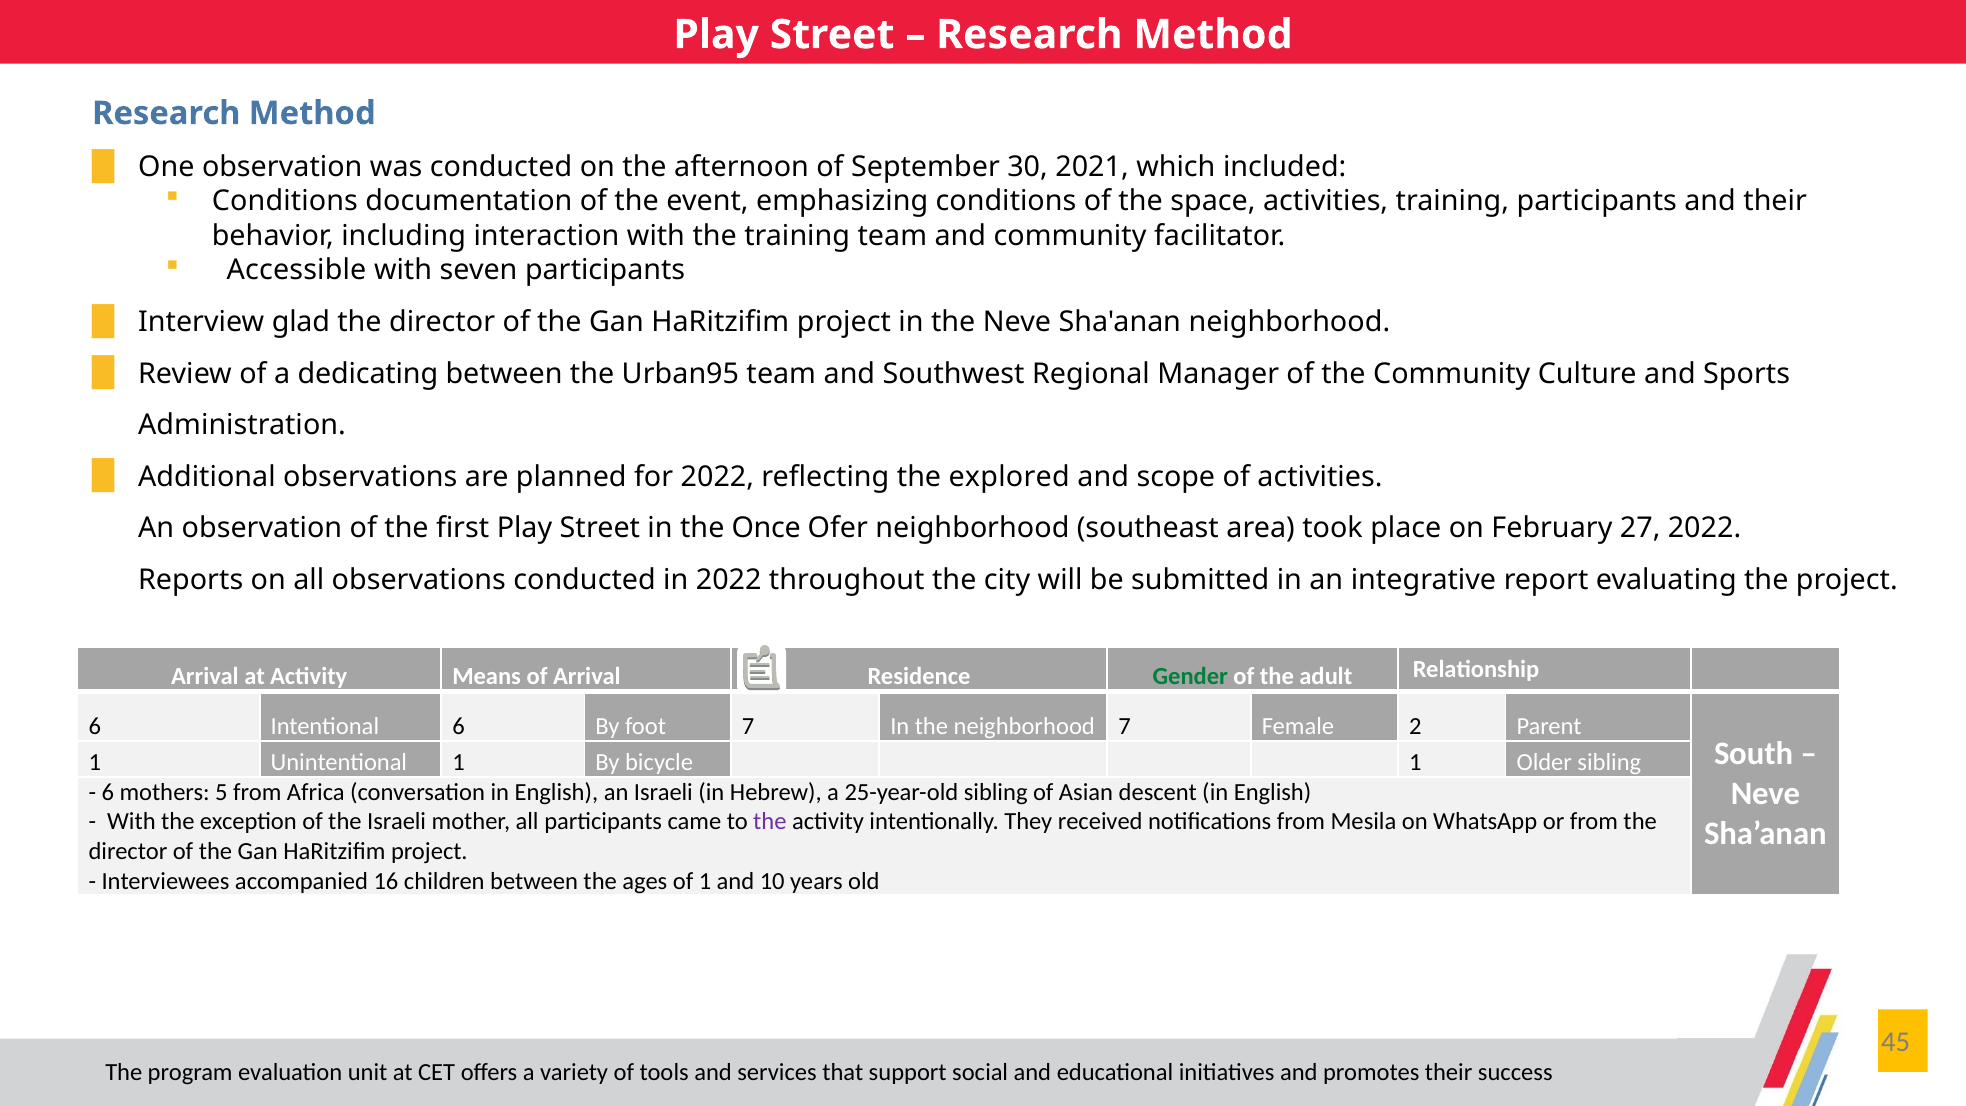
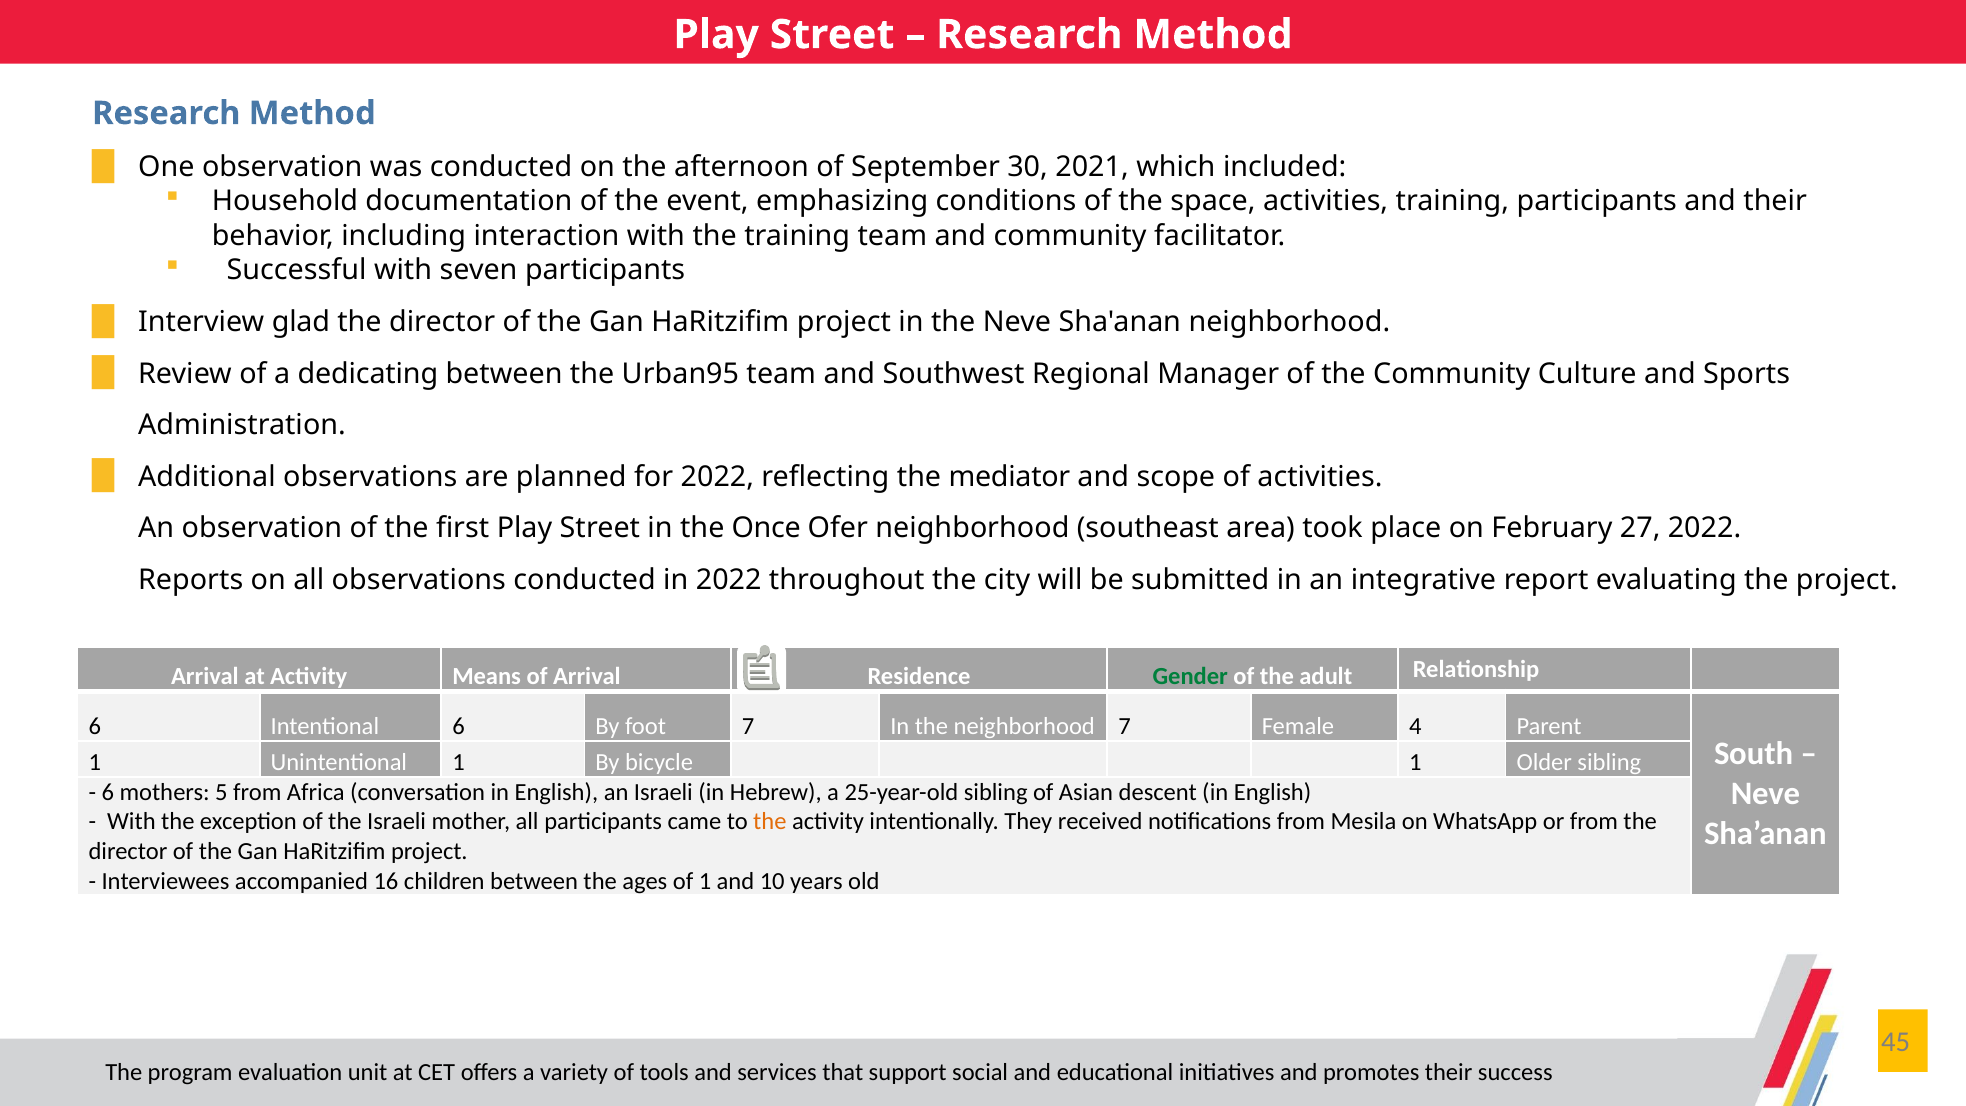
Conditions: Conditions -> Household (285, 201)
Accessible: Accessible -> Successful (297, 270)
explored: explored -> mediator (1009, 477)
2: 2 -> 4 (1415, 726)
the colour: purple -> orange (770, 822)
